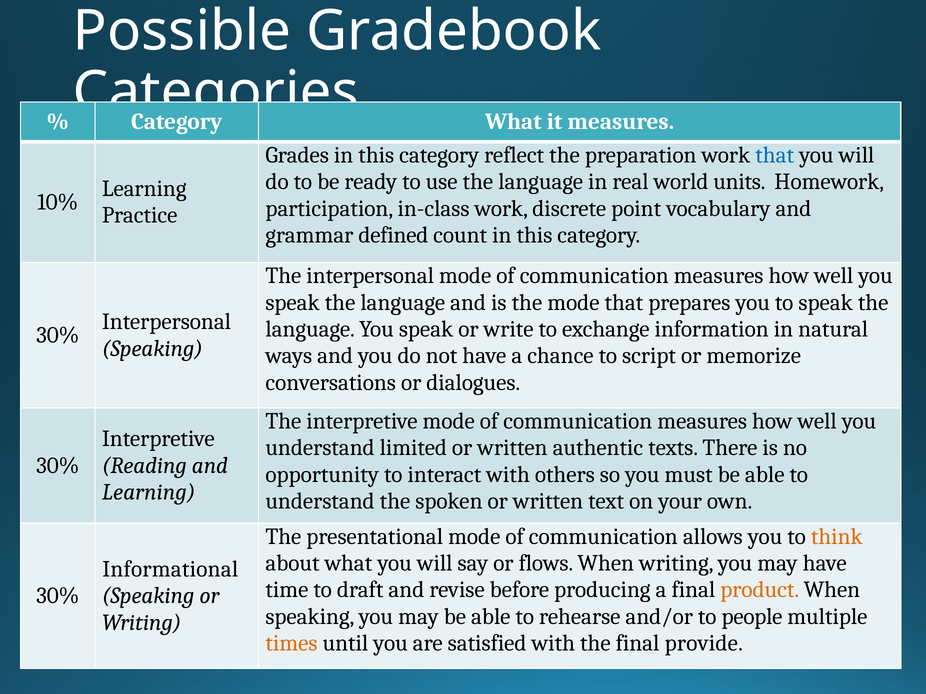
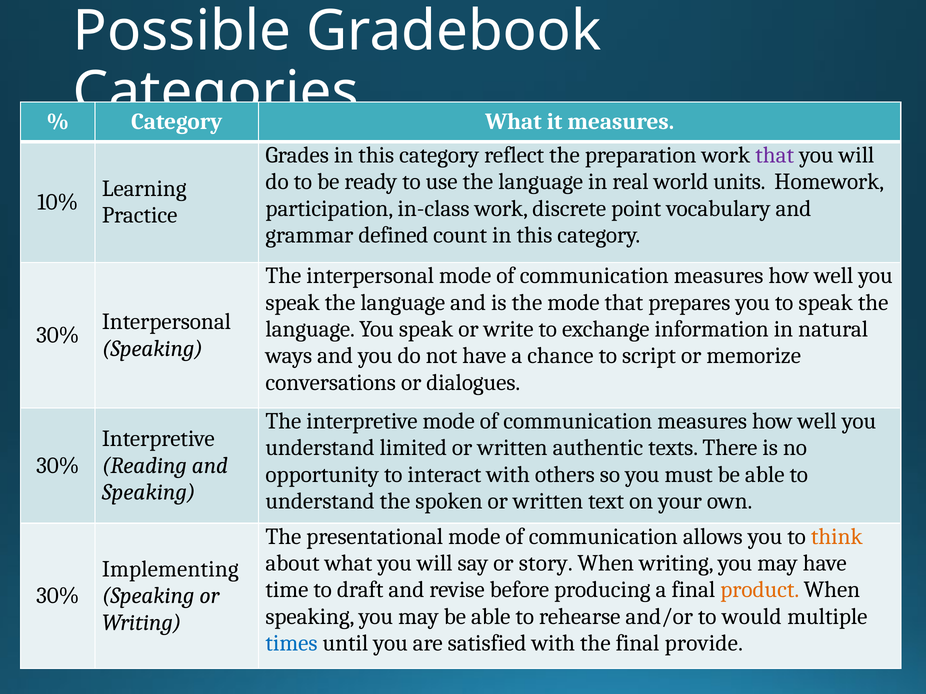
that colour: blue -> purple (775, 155)
Learning: Learning -> Speaking (149, 492)
flows: flows -> story (546, 564)
Informational: Informational -> Implementing (170, 570)
people: people -> would (752, 617)
times colour: orange -> blue (291, 644)
